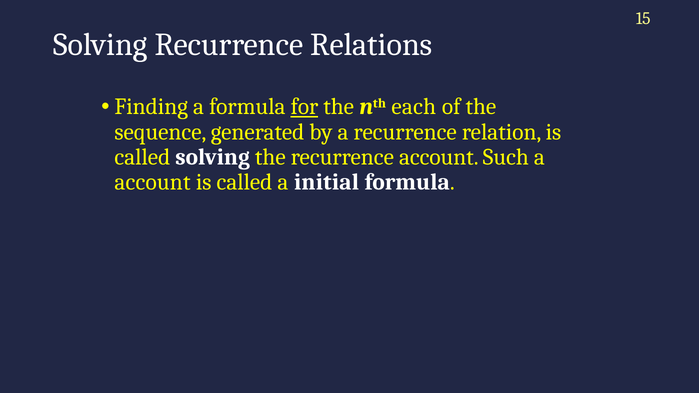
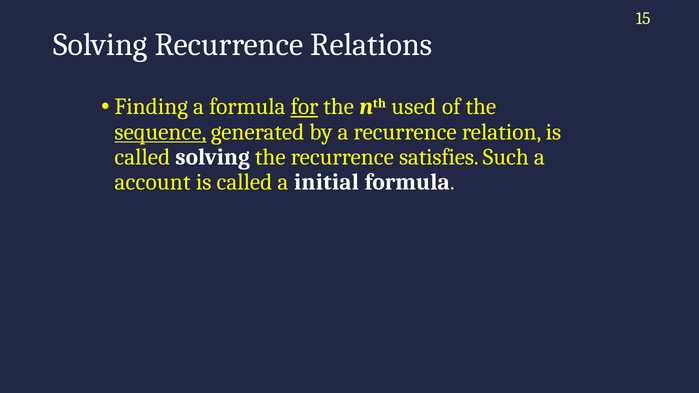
each: each -> used (414, 107)
sequence underline: none -> present (160, 132)
recurrence account: account -> satisfies (439, 157)
